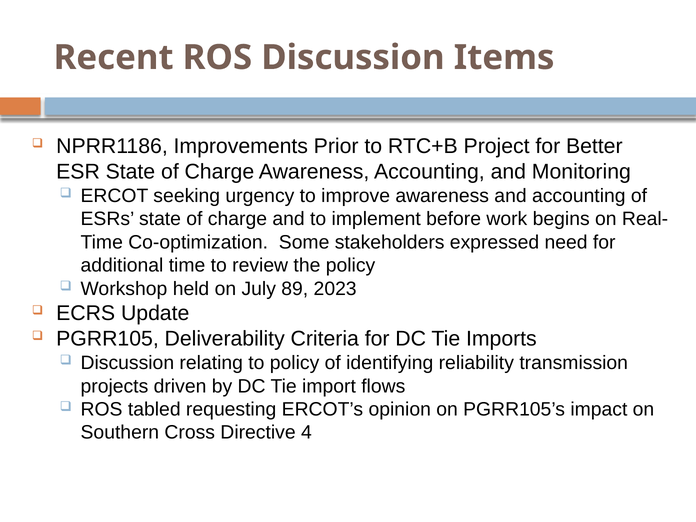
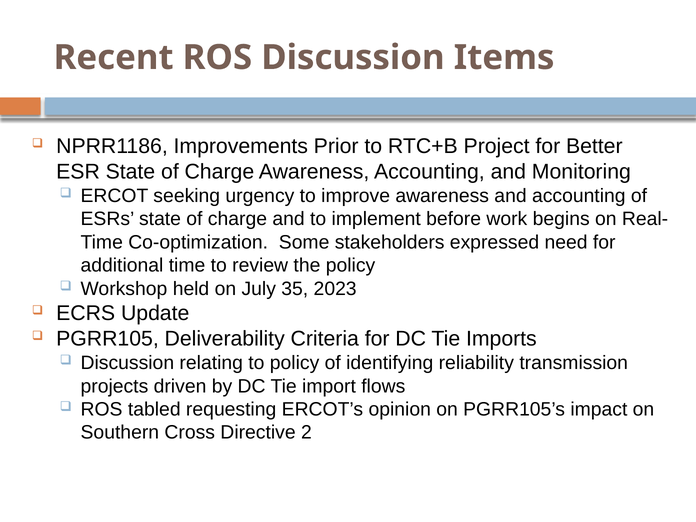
89: 89 -> 35 (295, 289)
4: 4 -> 2 (306, 433)
